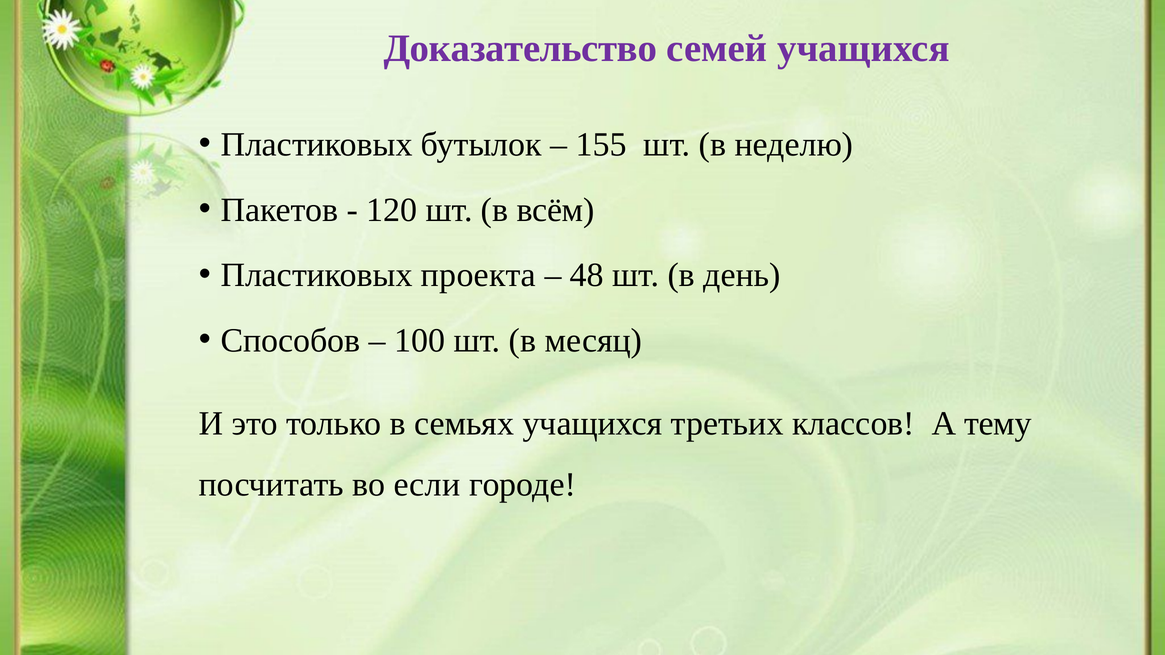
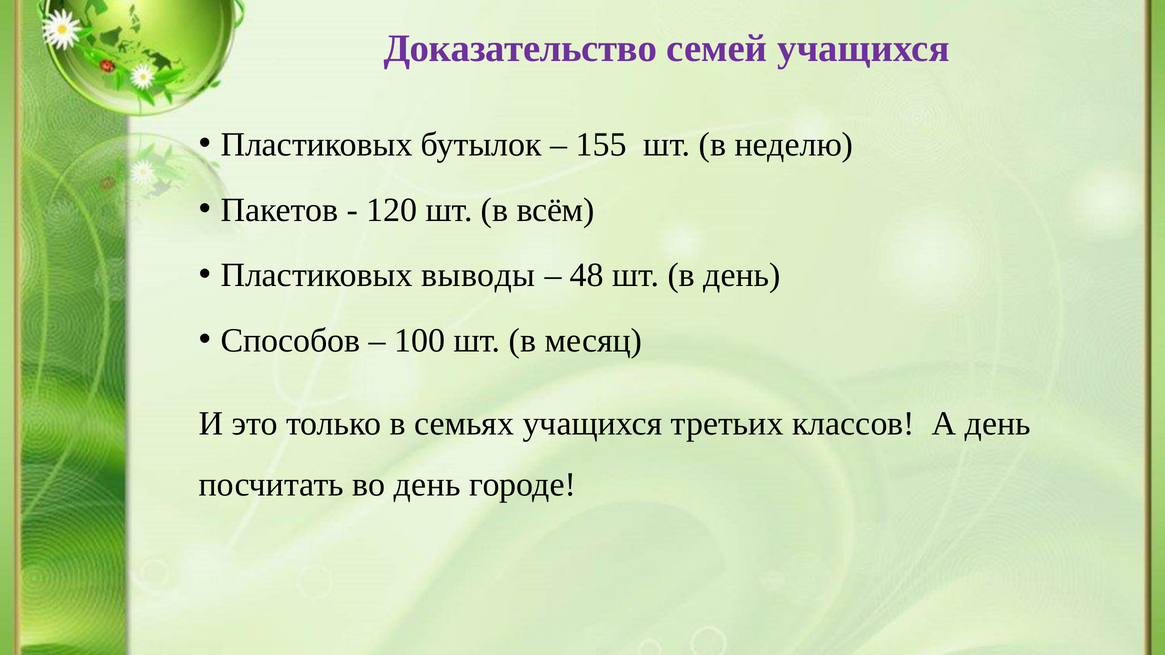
проекта: проекта -> выводы (478, 275)
А тему: тему -> день (998, 424)
во если: если -> день (427, 485)
